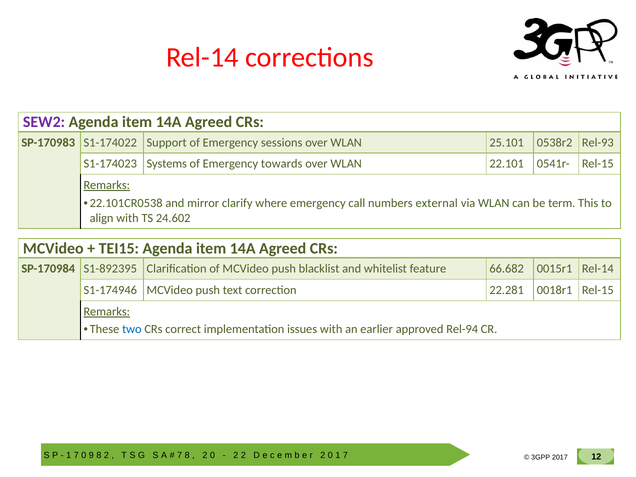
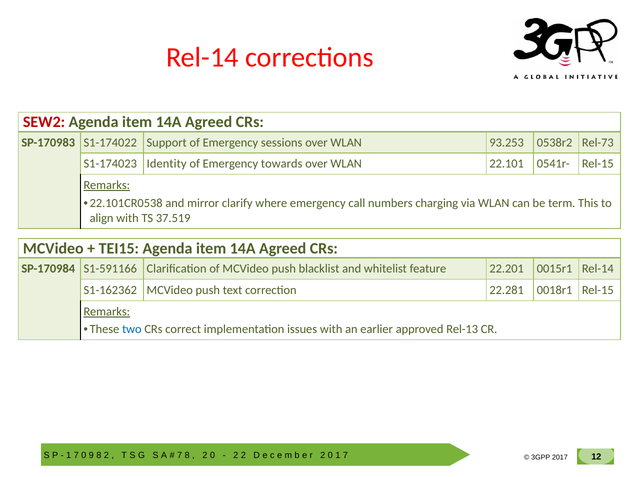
SEW2 colour: purple -> red (44, 122)
25.101: 25.101 -> 93.253 (507, 142)
Rel-93: Rel-93 -> Rel-73 (598, 142)
Systems: Systems -> Identity (167, 164)
external: external -> charging (437, 203)
24.602: 24.602 -> 37.519 (173, 218)
S1-892395: S1-892395 -> S1-591166 (110, 269)
66.682: 66.682 -> 22.201 (507, 269)
S1-174946: S1-174946 -> S1-162362 (110, 290)
Rel-94: Rel-94 -> Rel-13 (462, 329)
